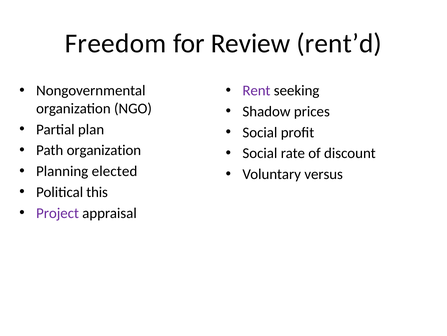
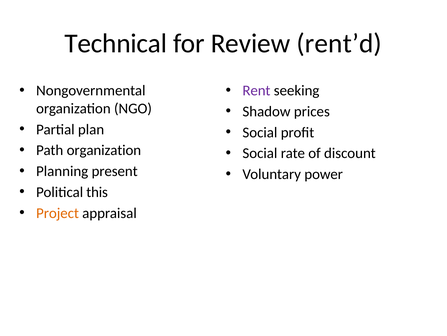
Freedom: Freedom -> Technical (116, 43)
elected: elected -> present (115, 171)
versus: versus -> power (324, 174)
Project colour: purple -> orange (58, 213)
